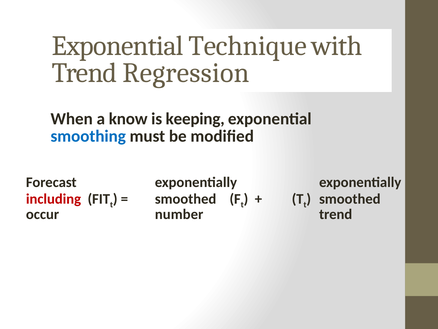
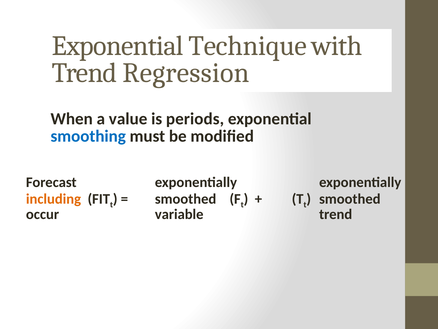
know: know -> value (128, 119)
keeping: keeping -> periods (195, 119)
including colour: red -> orange (54, 199)
number: number -> variable (179, 214)
